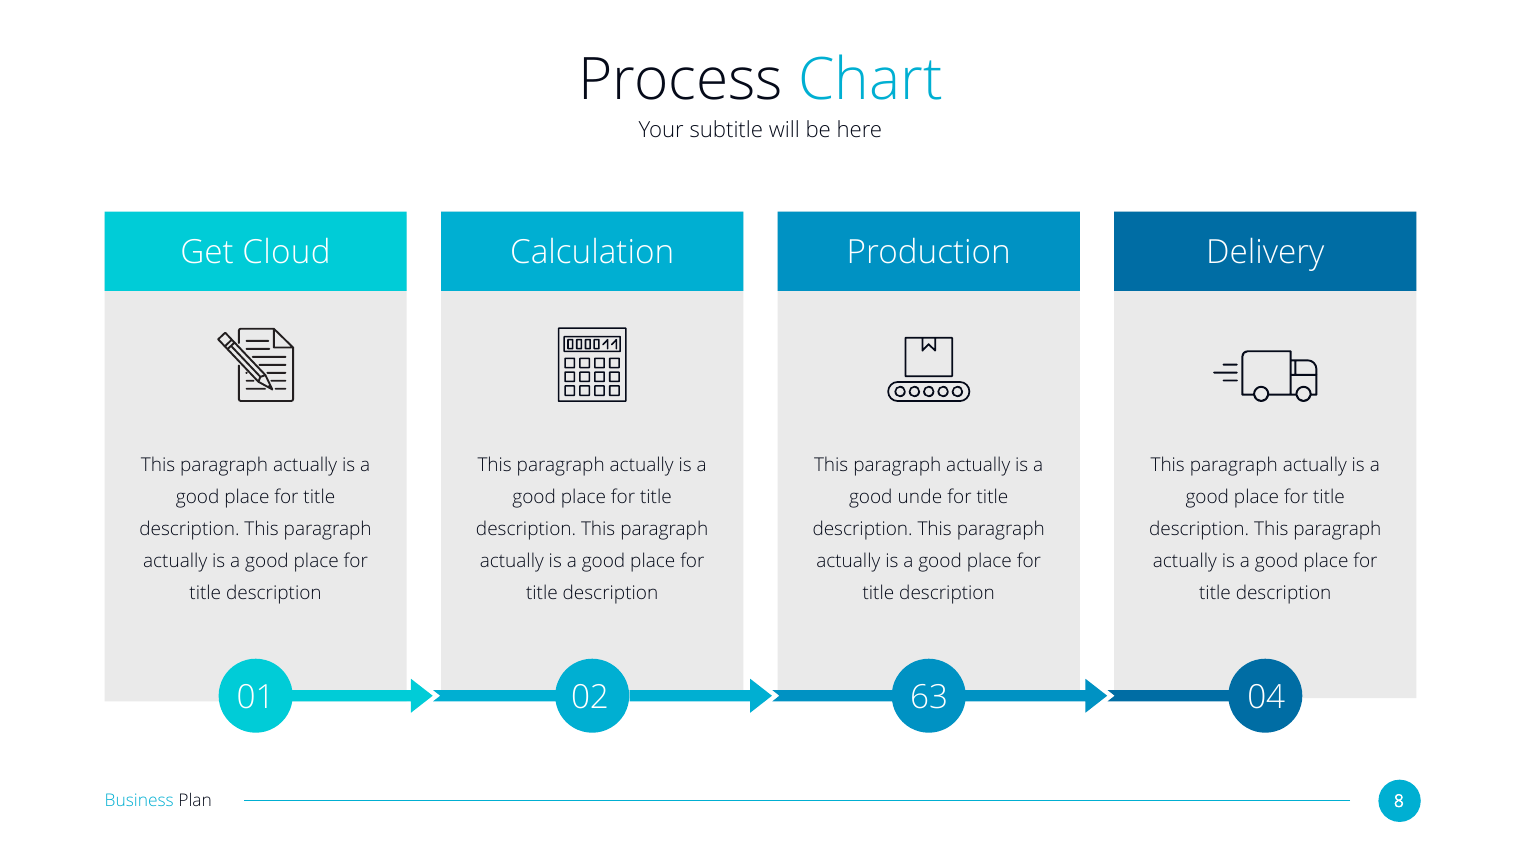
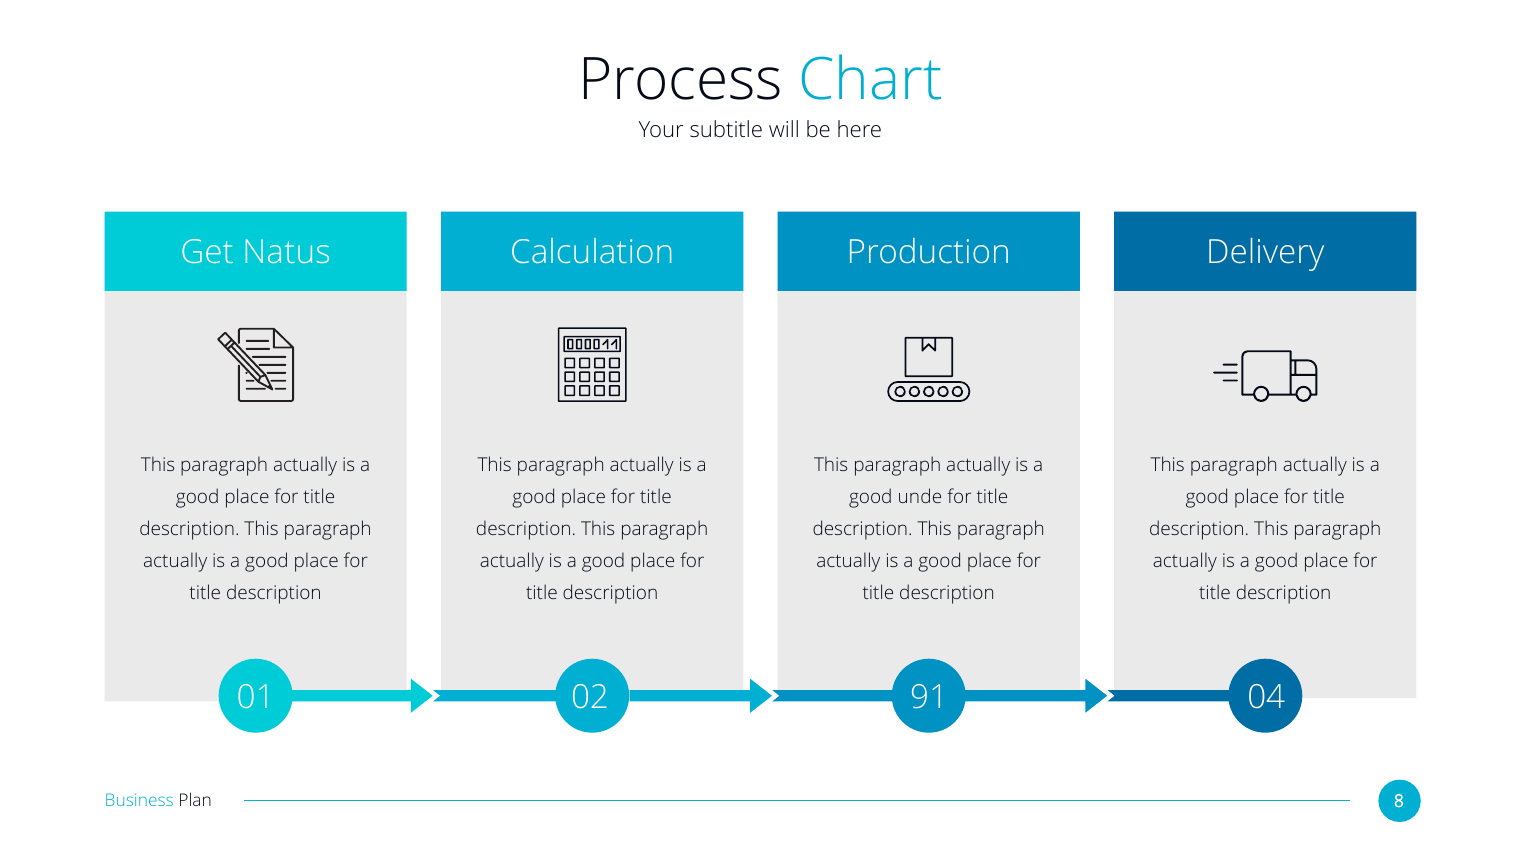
Cloud: Cloud -> Natus (287, 253)
63: 63 -> 91 (929, 698)
